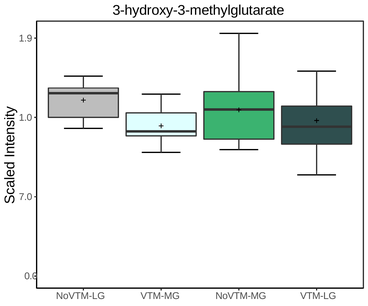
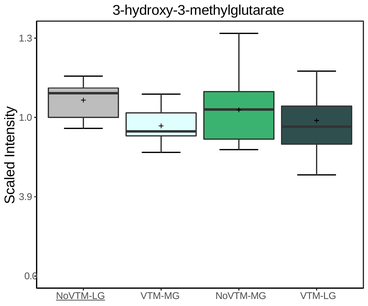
1.9: 1.9 -> 1.3 (26, 38)
7.0: 7.0 -> 3.9 (26, 197)
NoVTM-LG underline: none -> present (81, 297)
